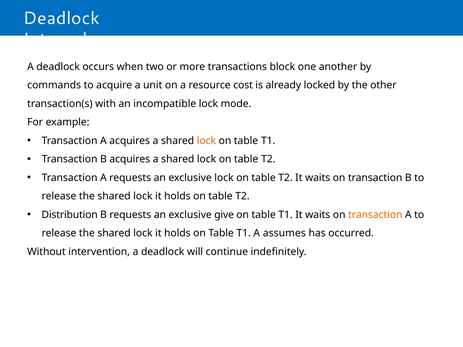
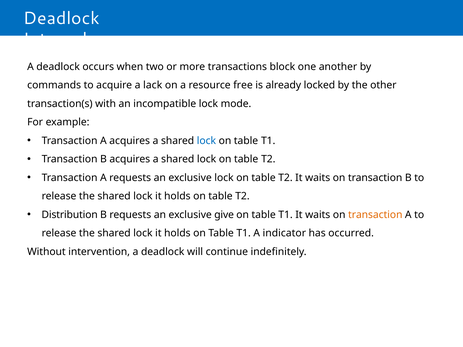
unit: unit -> lack (153, 85)
cost: cost -> free (243, 85)
lock colour: orange -> blue (206, 141)
assumes: assumes -> indicator (284, 233)
